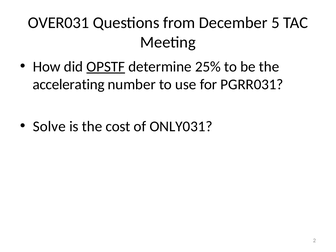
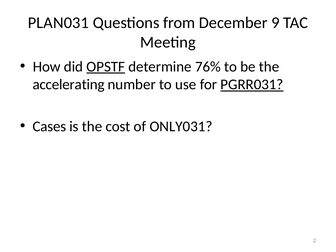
OVER031: OVER031 -> PLAN031 (58, 23)
5: 5 -> 9 (275, 23)
25%: 25% -> 76% (208, 67)
PGRR031 underline: none -> present (252, 85)
Solve: Solve -> Cases (49, 126)
